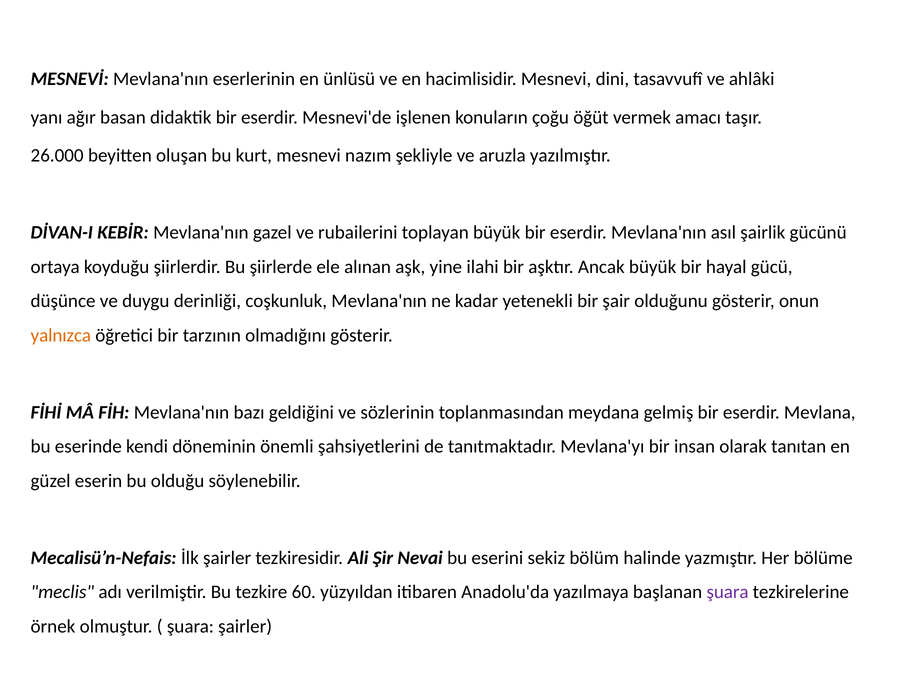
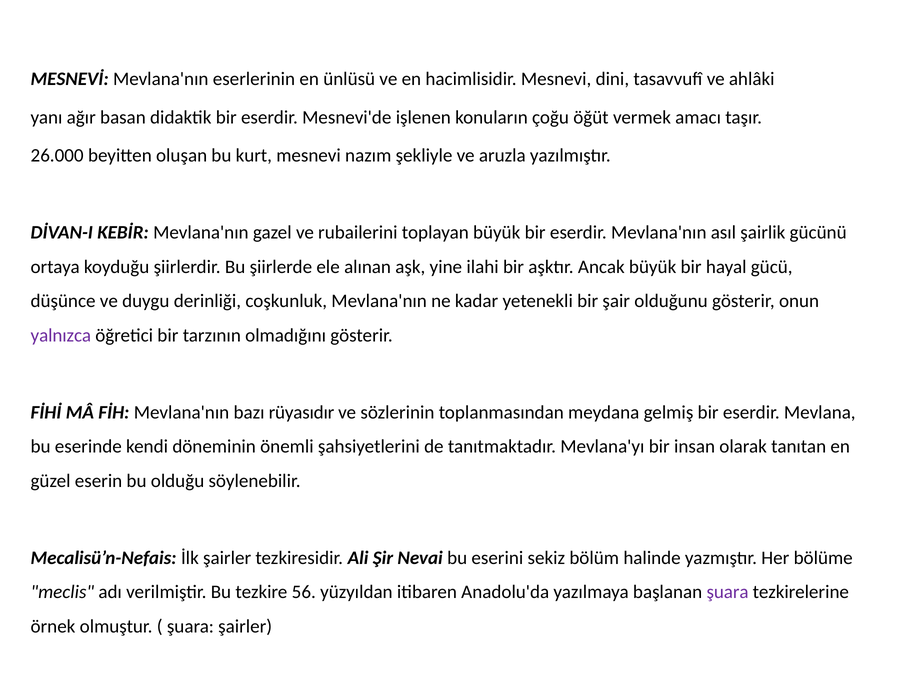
yalnızca colour: orange -> purple (61, 336)
geldiğini: geldiğini -> rüyasıdır (301, 412)
60: 60 -> 56 (304, 592)
